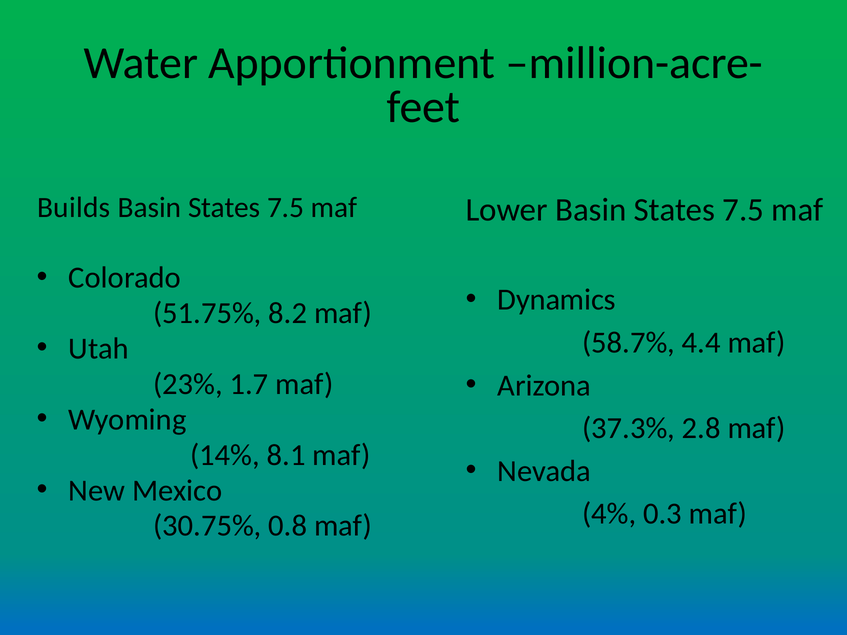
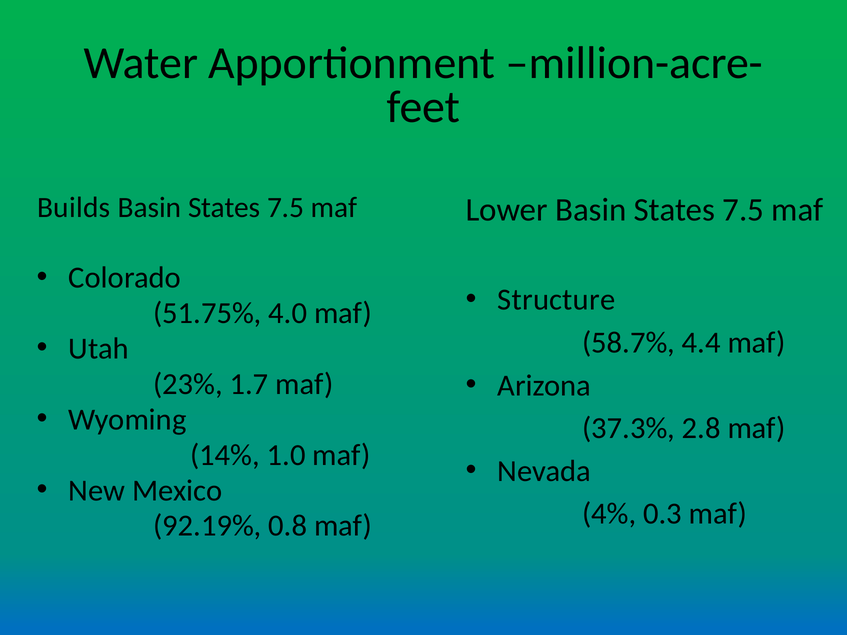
Dynamics: Dynamics -> Structure (556, 300)
8.2: 8.2 -> 4.0 (288, 313)
8.1: 8.1 -> 1.0 (286, 455)
30.75%: 30.75% -> 92.19% (207, 526)
